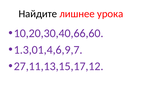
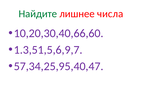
Найдите colour: black -> green (38, 14)
урока: урока -> числа (110, 14)
1.3,01,4,6,9,7: 1.3,01,4,6,9,7 -> 1.3,51,5,6,9,7 (48, 50)
27,11,13,15,17,12: 27,11,13,15,17,12 -> 57,34,25,95,40,47 (59, 67)
